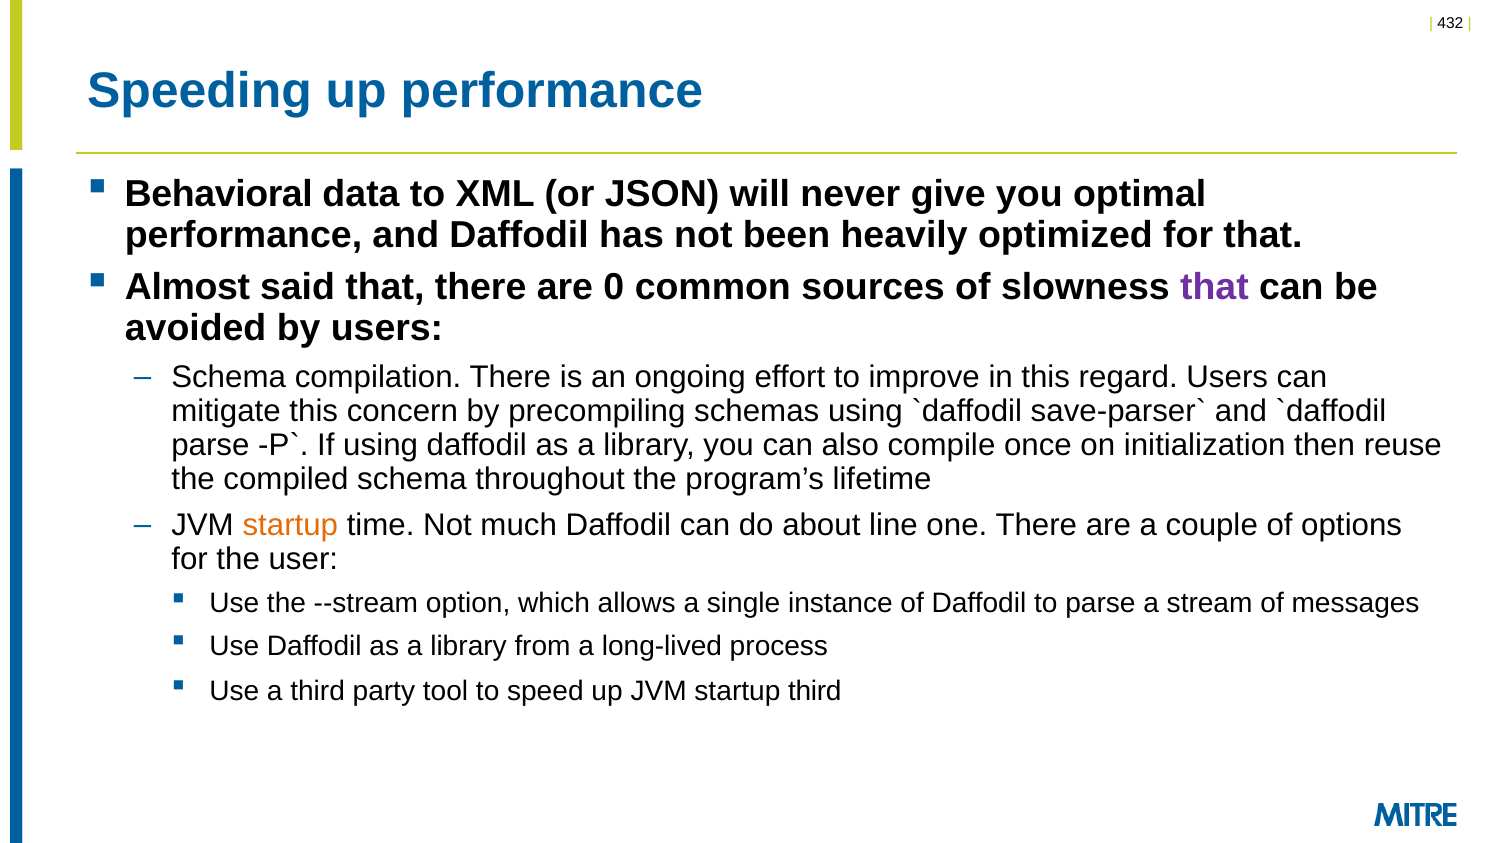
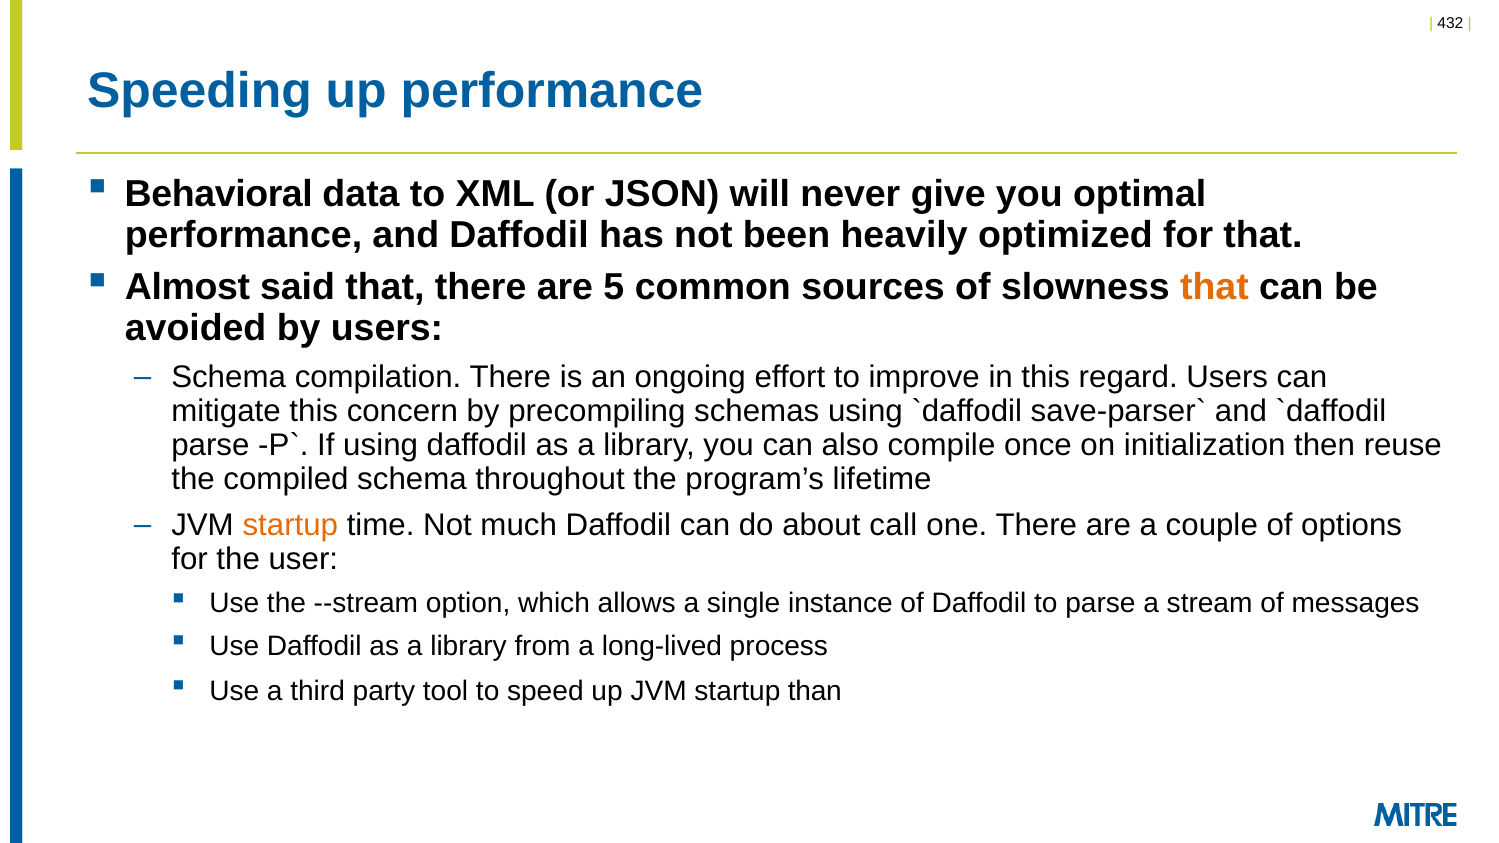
0: 0 -> 5 (614, 288)
that colour: purple -> orange (1214, 288)
line: line -> call (893, 525)
startup third: third -> than (815, 692)
